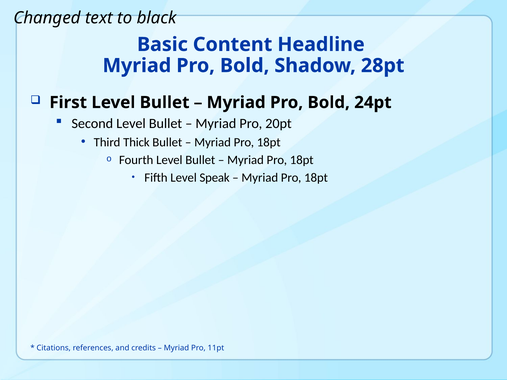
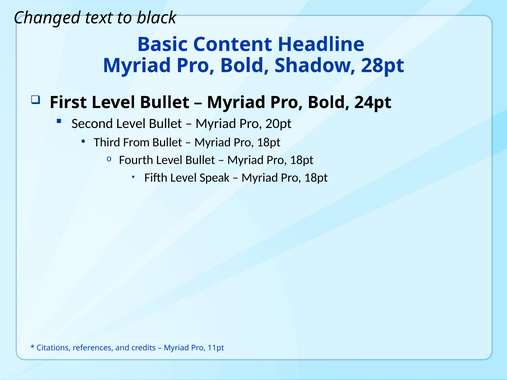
Thick: Thick -> From (136, 142)
